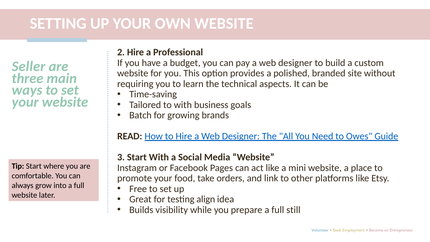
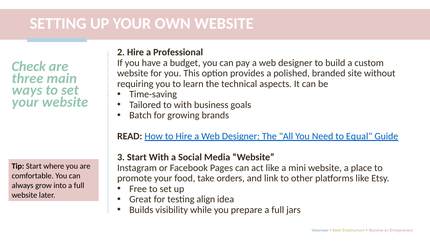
Seller: Seller -> Check (29, 66)
Owes: Owes -> Equal (359, 136)
still: still -> jars (293, 210)
